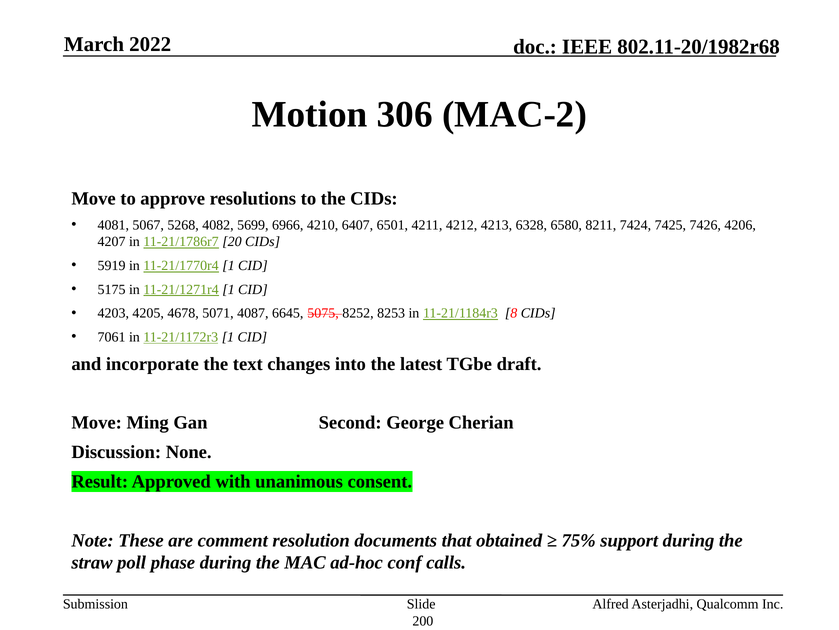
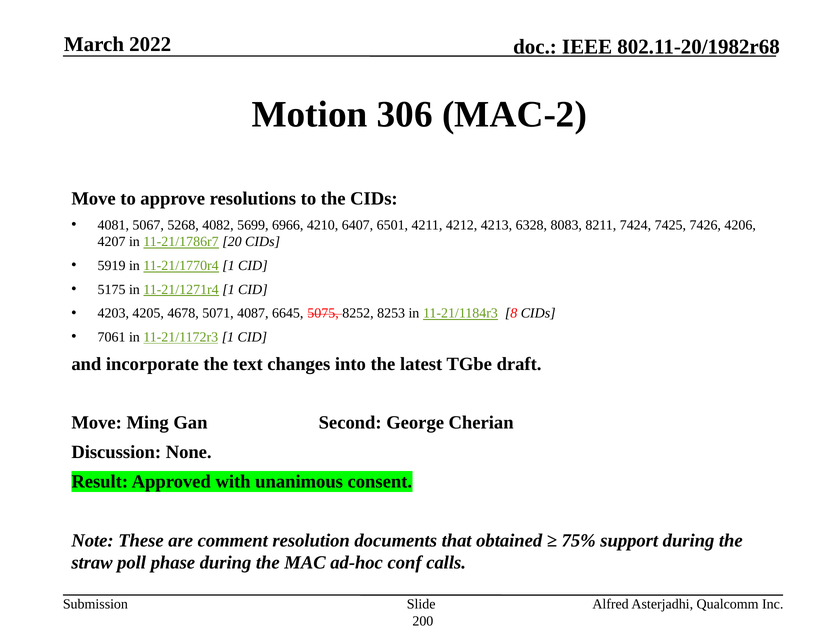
6580: 6580 -> 8083 (566, 225)
